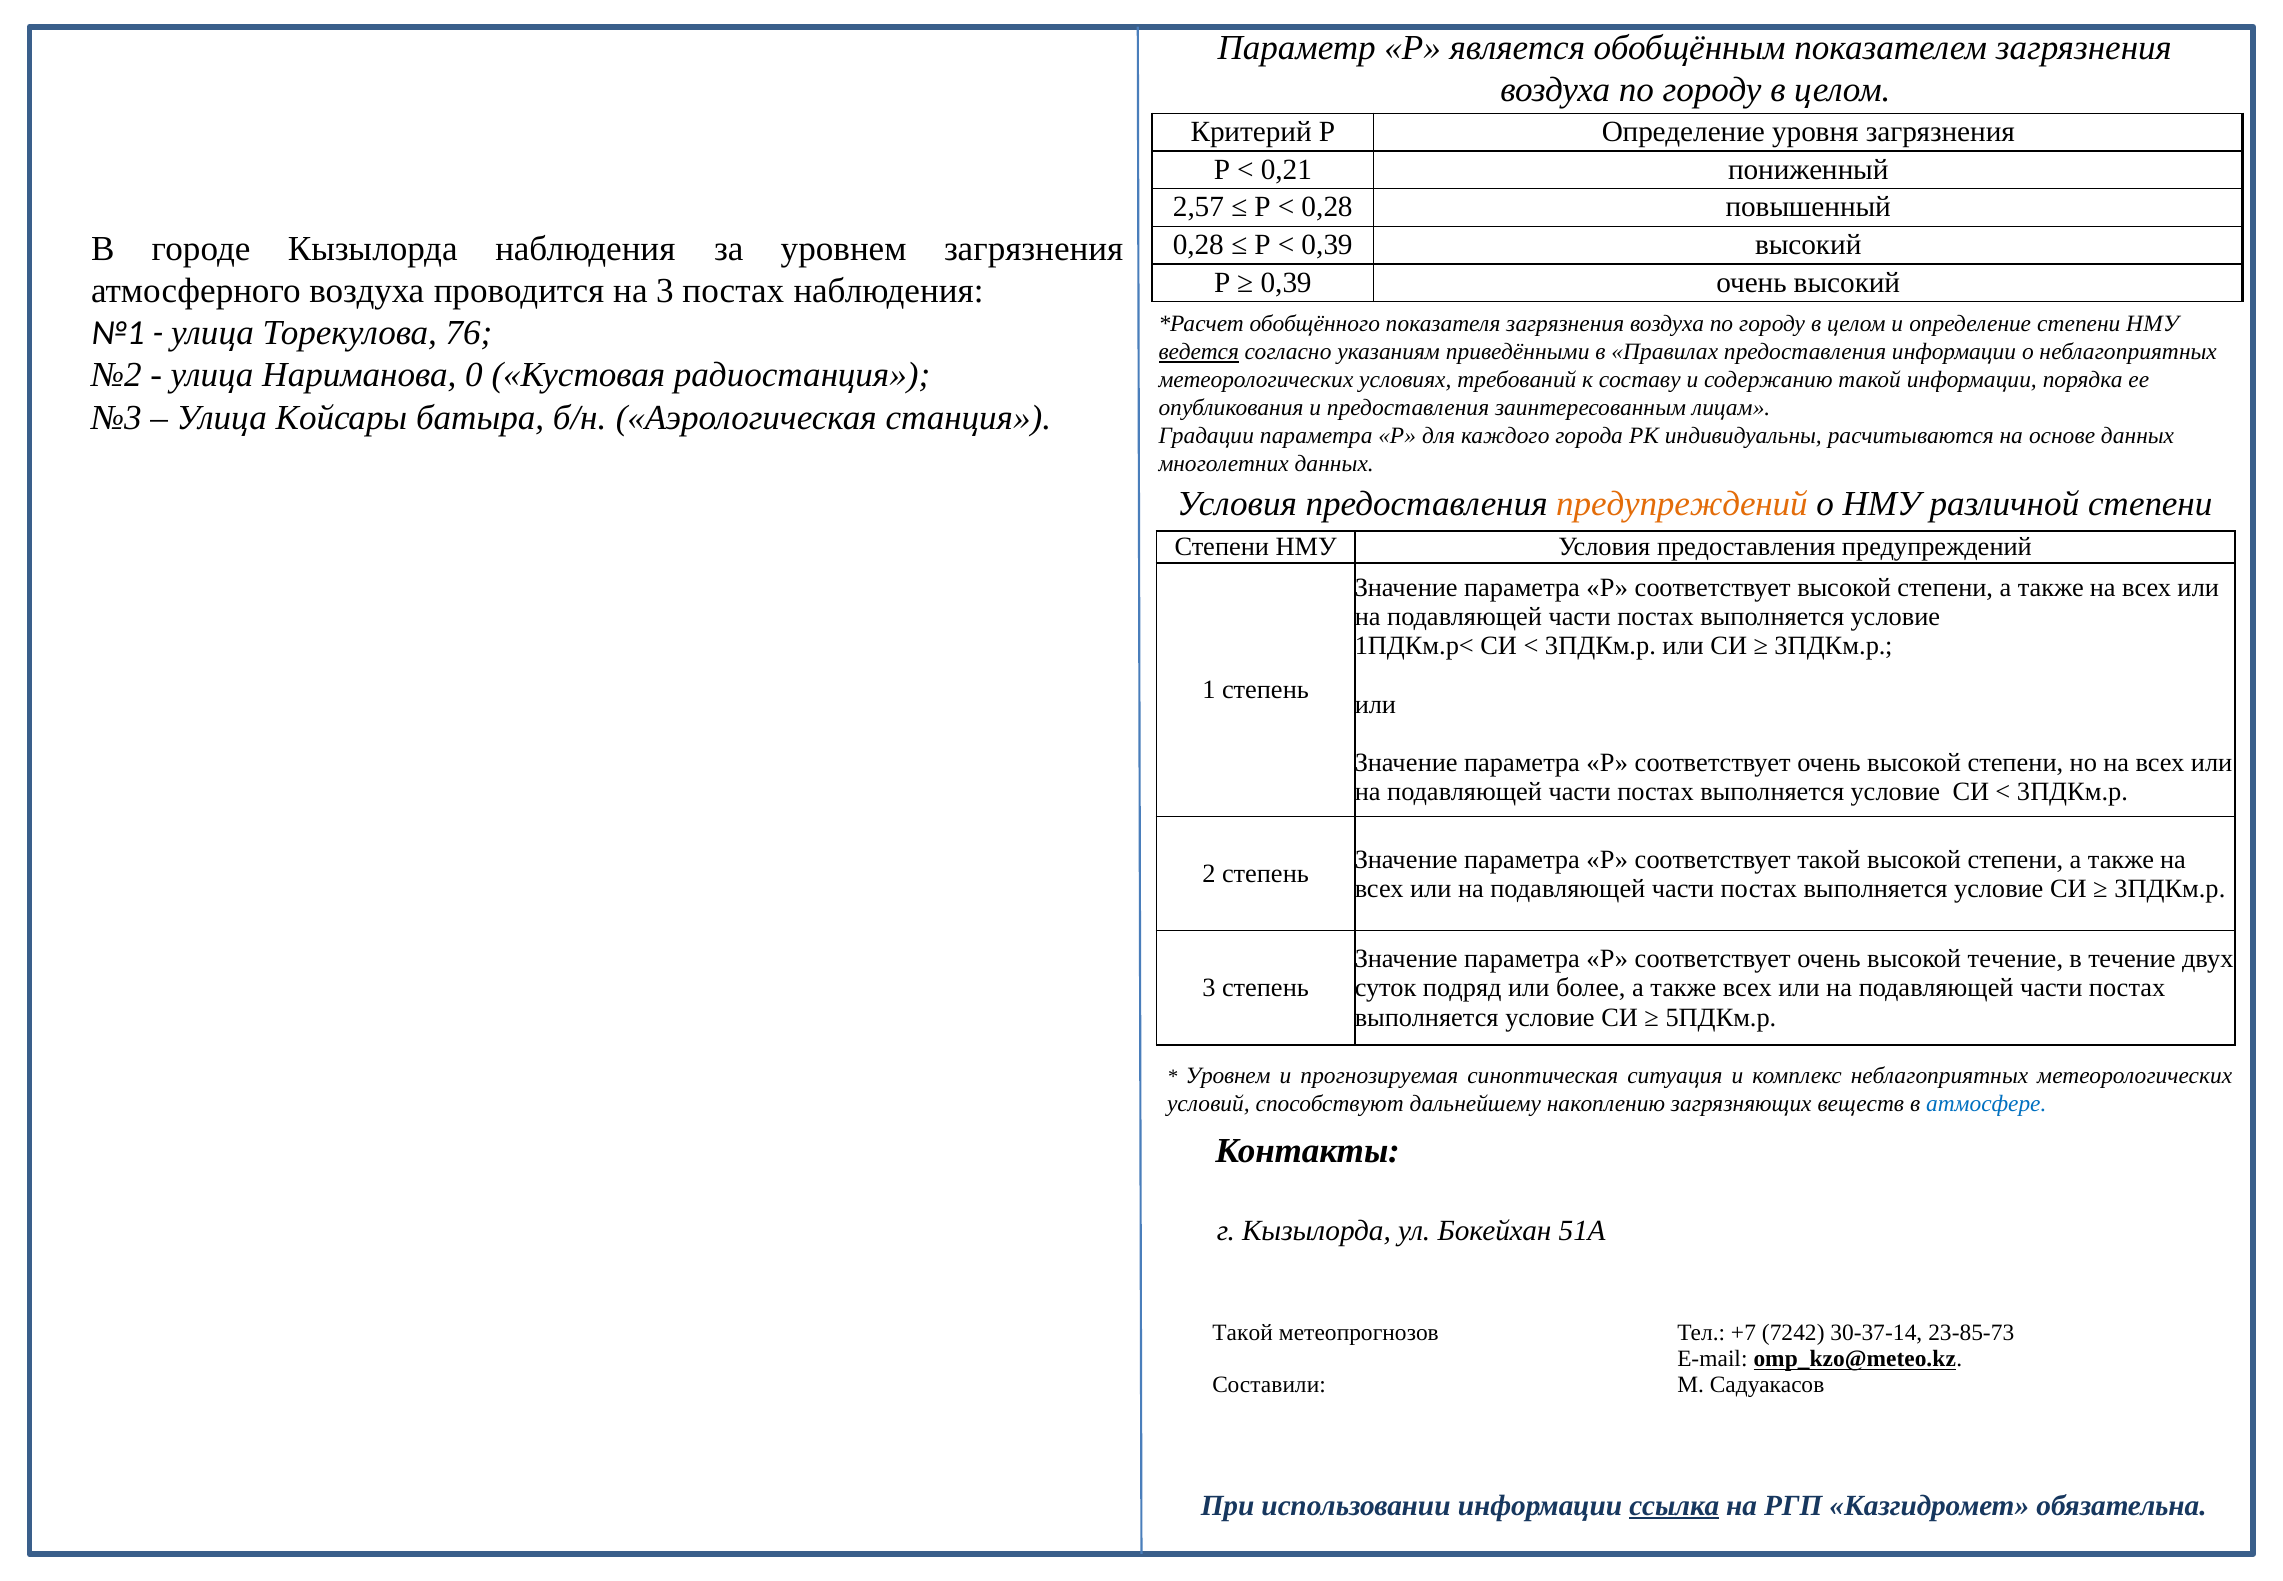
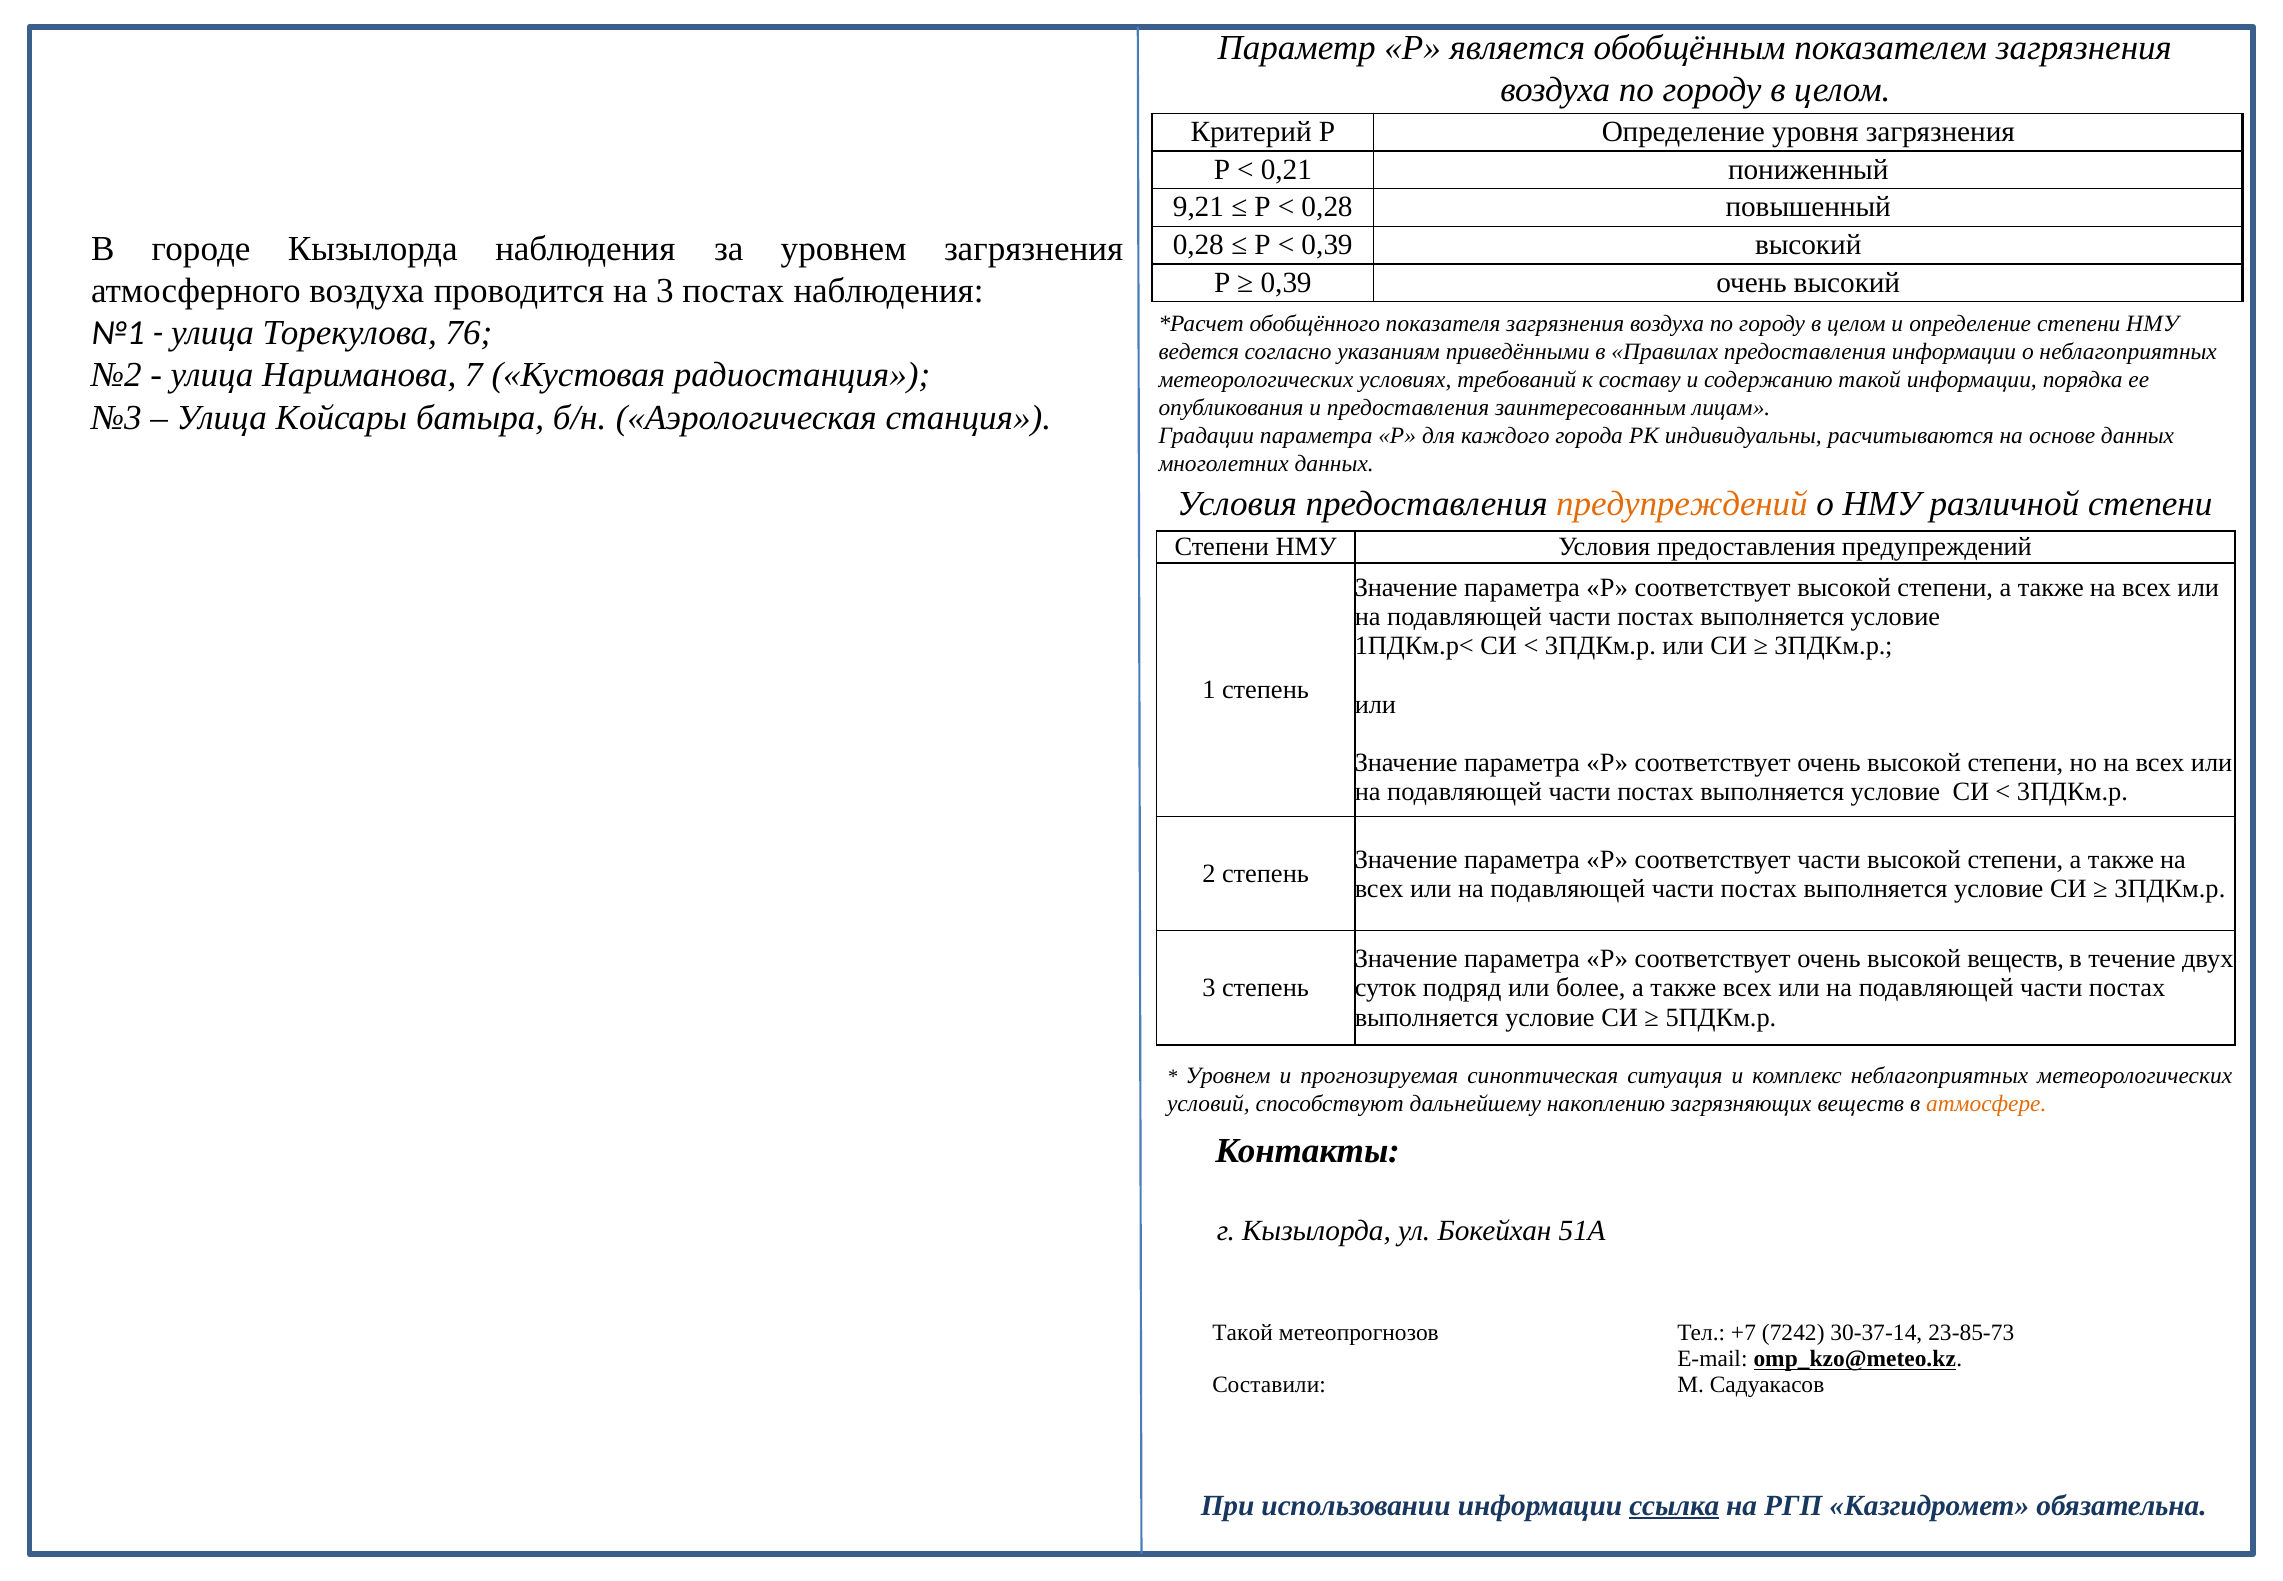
2,57: 2,57 -> 9,21 (1198, 207)
ведется underline: present -> none (1199, 352)
0: 0 -> 7 (474, 375)
соответствует такой: такой -> части (1829, 859)
высокой течение: течение -> веществ (2016, 959)
атмосфере colour: blue -> orange (1986, 1103)
